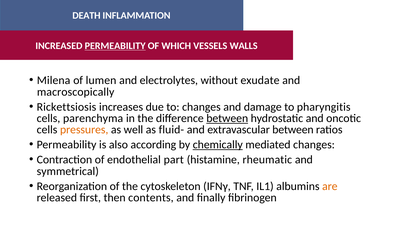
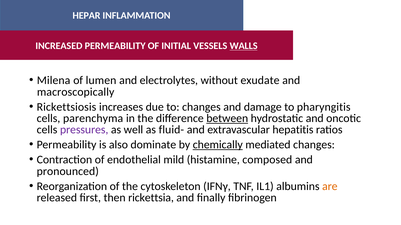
DEATH: DEATH -> HEPAR (86, 16)
PERMEABILITY underline: present -> none (115, 46)
WHICH: WHICH -> INITIAL (176, 46)
WALLS underline: none -> present (244, 46)
pressures colour: orange -> purple (84, 130)
extravascular between: between -> hepatitis (293, 130)
according: according -> dominate (153, 145)
part: part -> mild (174, 160)
rheumatic: rheumatic -> composed (267, 160)
symmetrical: symmetrical -> pronounced (68, 172)
contents: contents -> rickettsia (151, 198)
